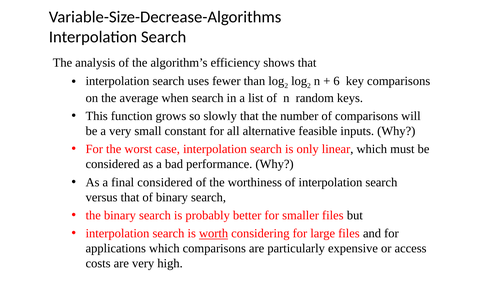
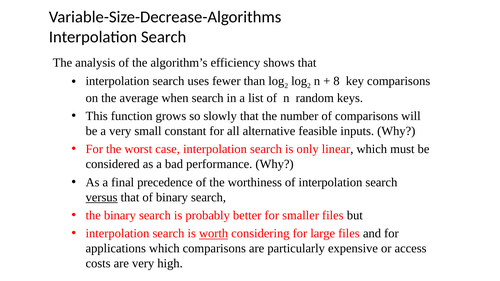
6: 6 -> 8 (337, 81)
final considered: considered -> precedence (165, 182)
versus underline: none -> present (102, 197)
